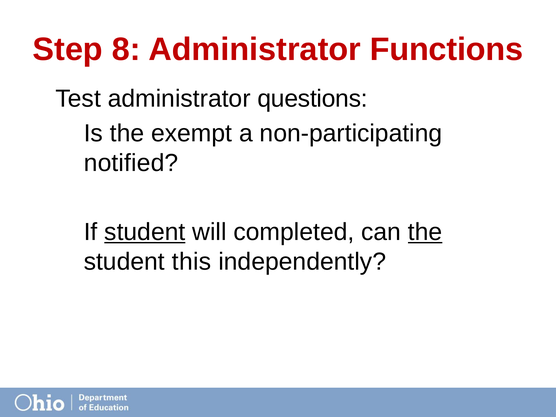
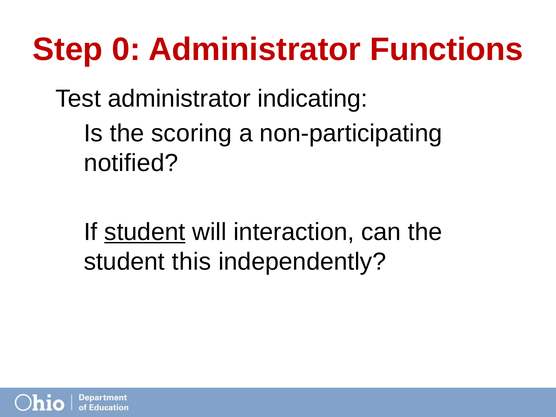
8: 8 -> 0 (126, 50)
questions: questions -> indicating (313, 99)
exempt: exempt -> scoring (191, 133)
completed: completed -> interaction (294, 232)
the underline: present -> none (425, 232)
